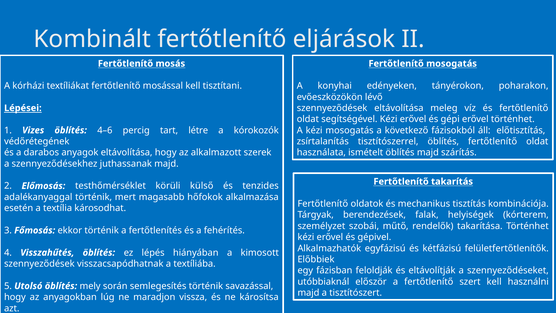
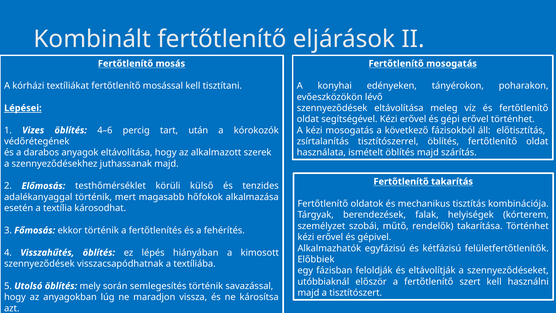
létre: létre -> után (198, 130)
